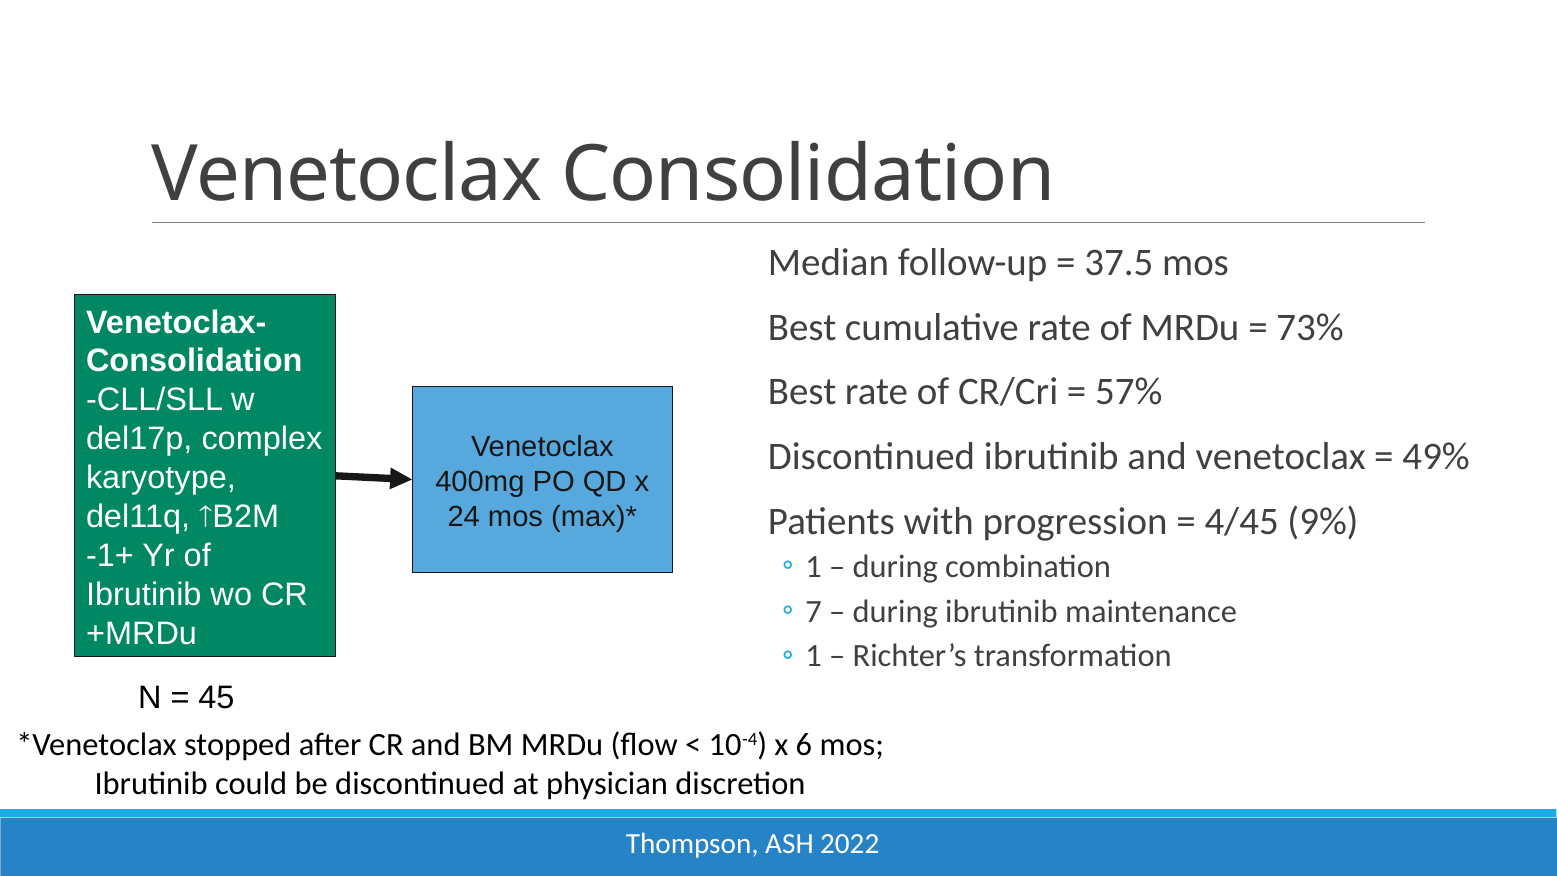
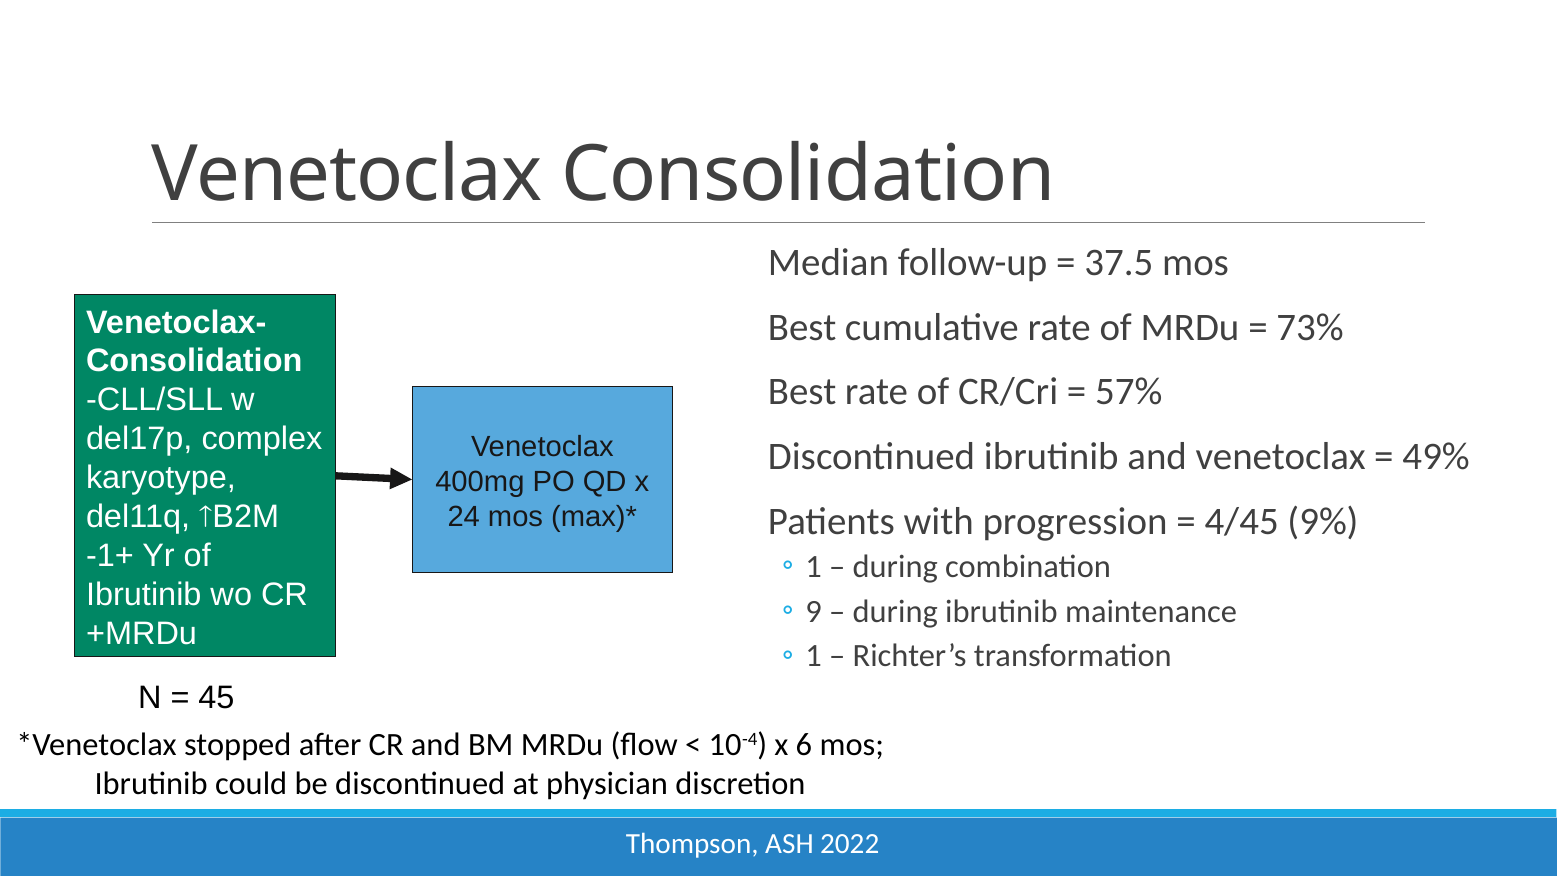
7: 7 -> 9 (814, 611)
